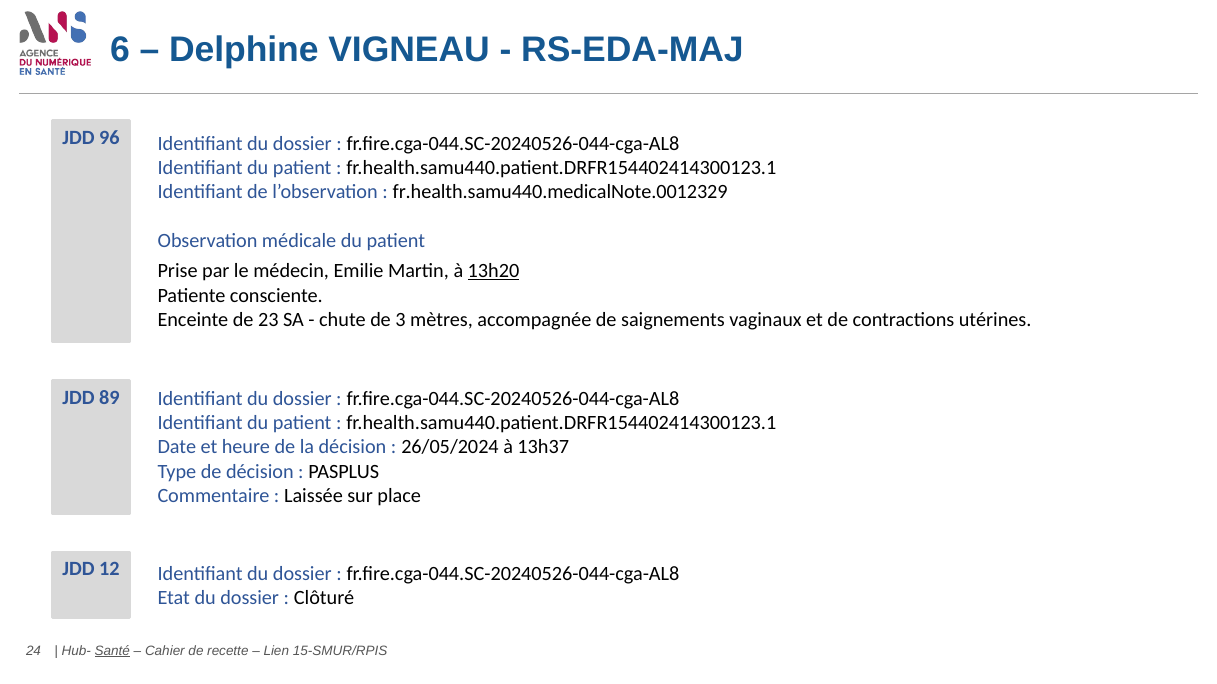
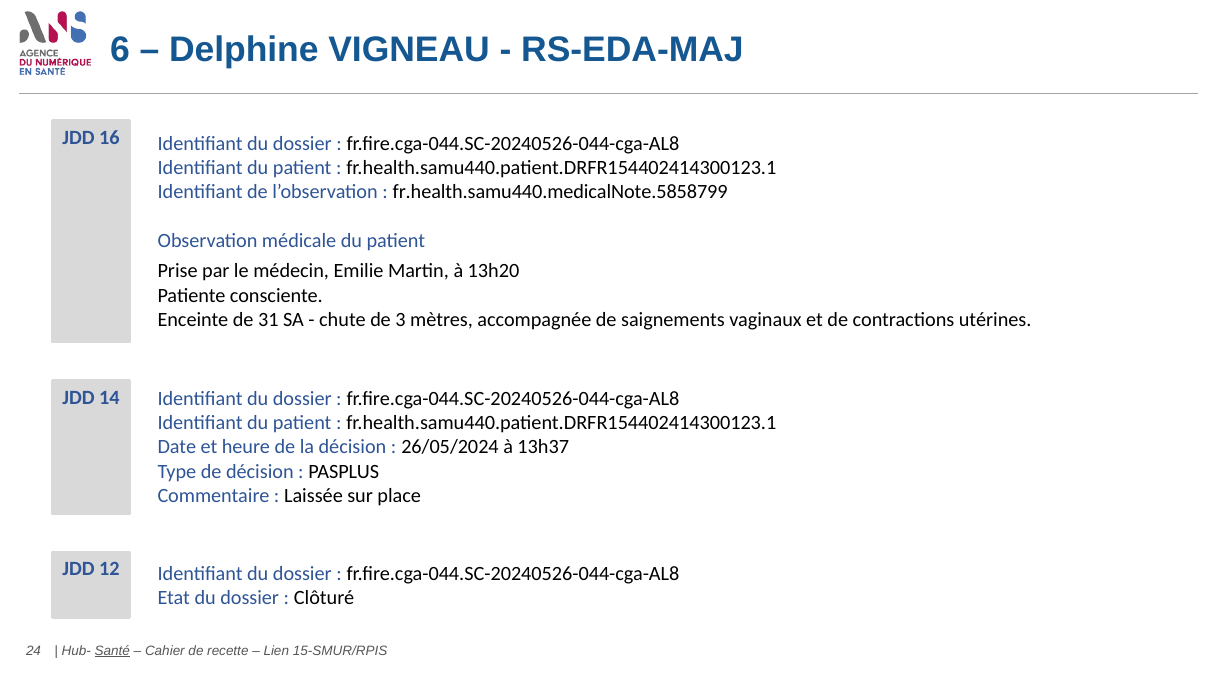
96: 96 -> 16 (109, 138)
fr.health.samu440.medicalNote.0012329: fr.health.samu440.medicalNote.0012329 -> fr.health.samu440.medicalNote.5858799 (560, 192)
13h20 underline: present -> none (493, 271)
23: 23 -> 31 (268, 320)
89: 89 -> 14 (109, 398)
